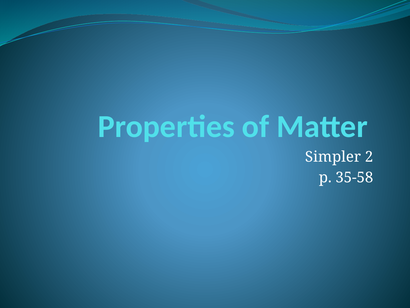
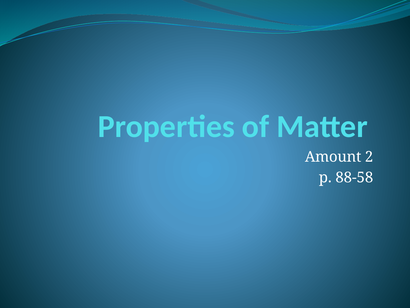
Simpler: Simpler -> Amount (333, 157)
35-58: 35-58 -> 88-58 (354, 177)
